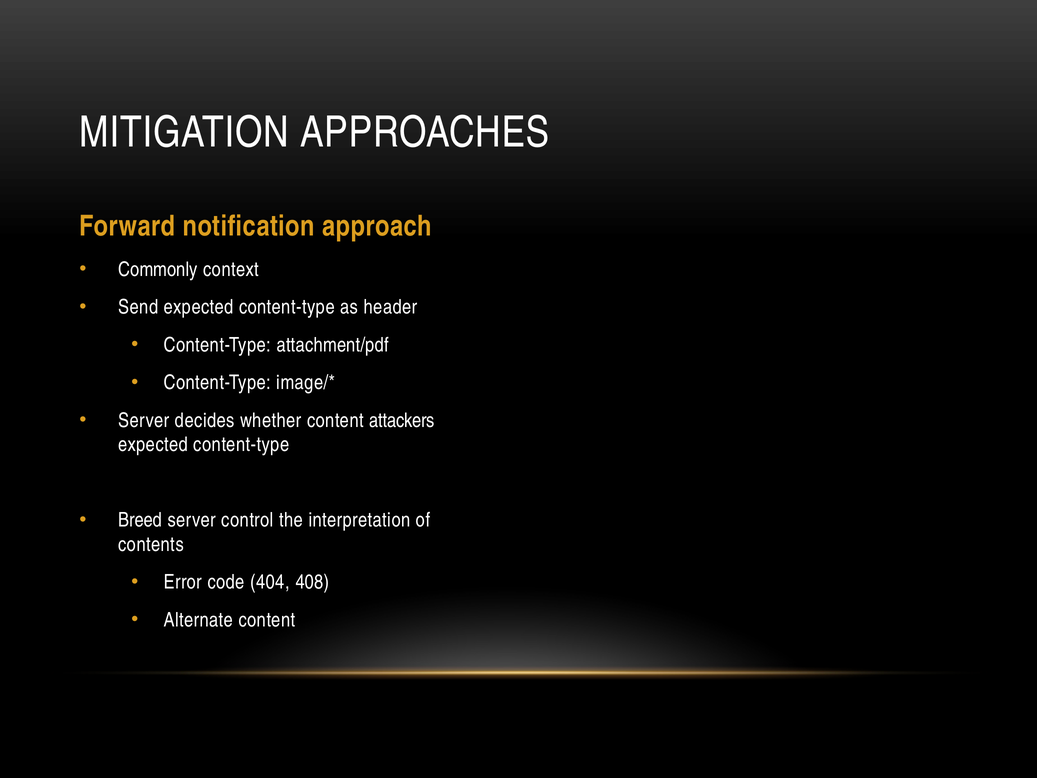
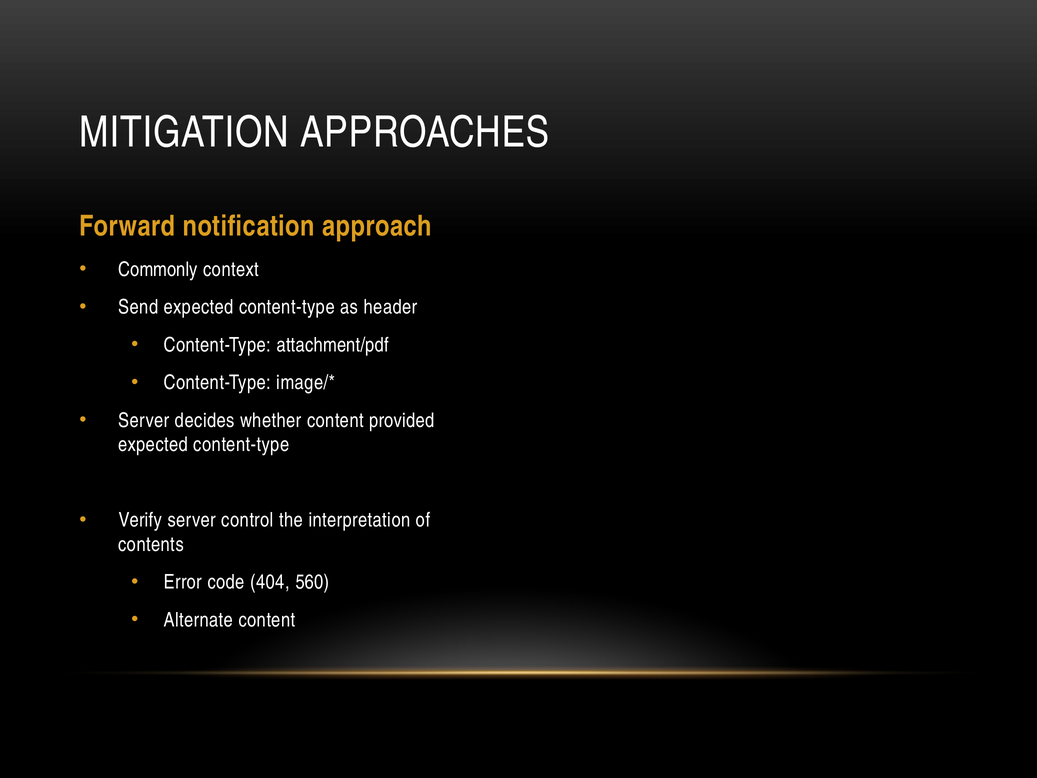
attackers: attackers -> provided (402, 420)
Breed: Breed -> Verify (140, 520)
408: 408 -> 560 (312, 582)
